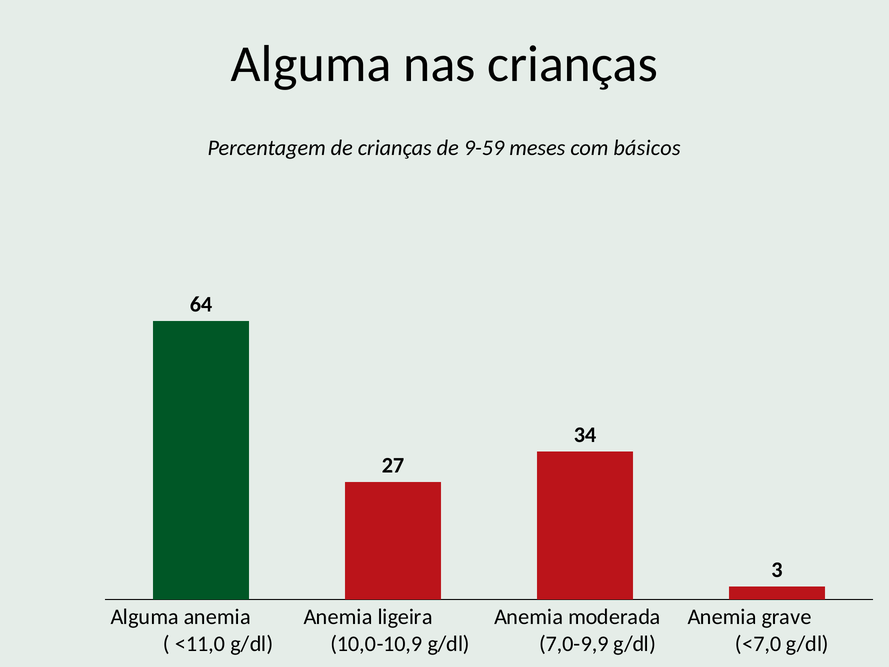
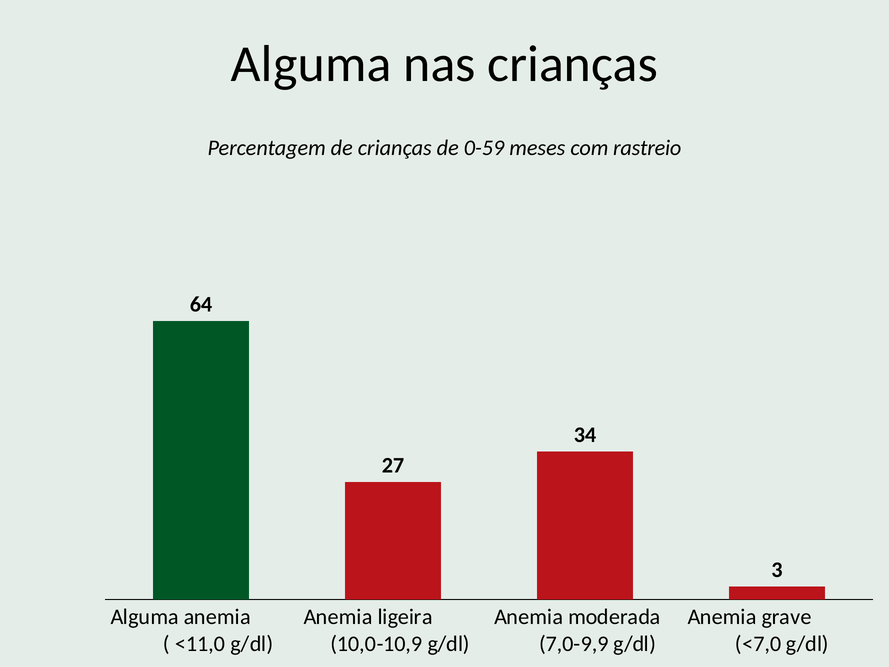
9-59: 9-59 -> 0-59 (484, 148)
básicos: básicos -> rastreio (647, 148)
